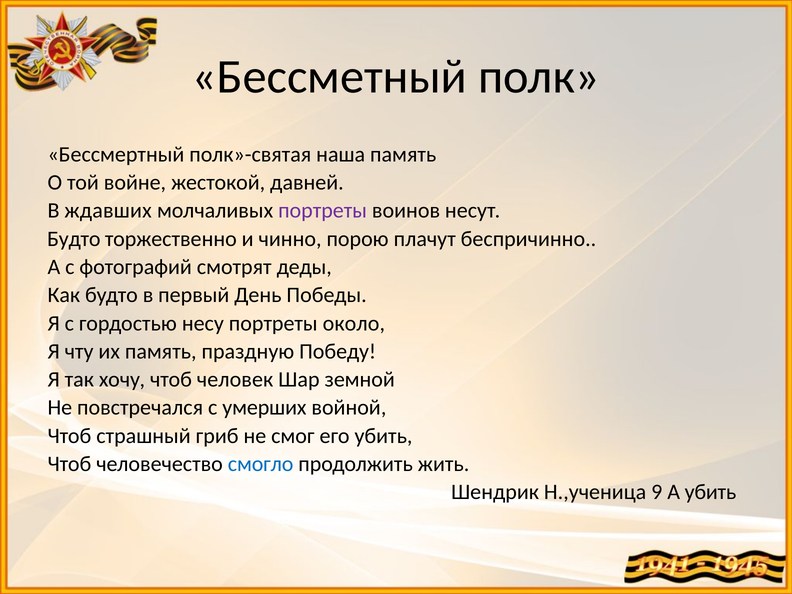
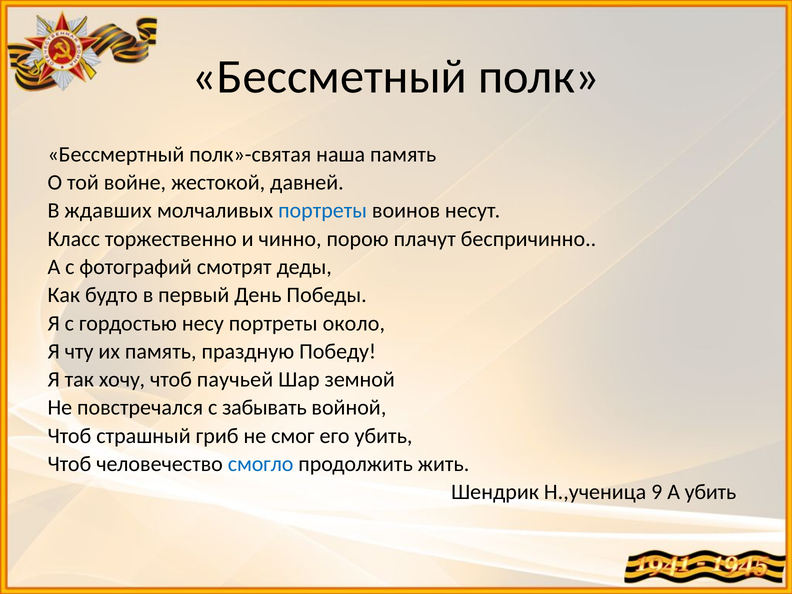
портреты colour: purple -> blue (323, 211)
Будто: Будто -> Класс (74, 239)
человек: человек -> паучьей (235, 380)
умерших: умерших -> забывать (264, 408)
